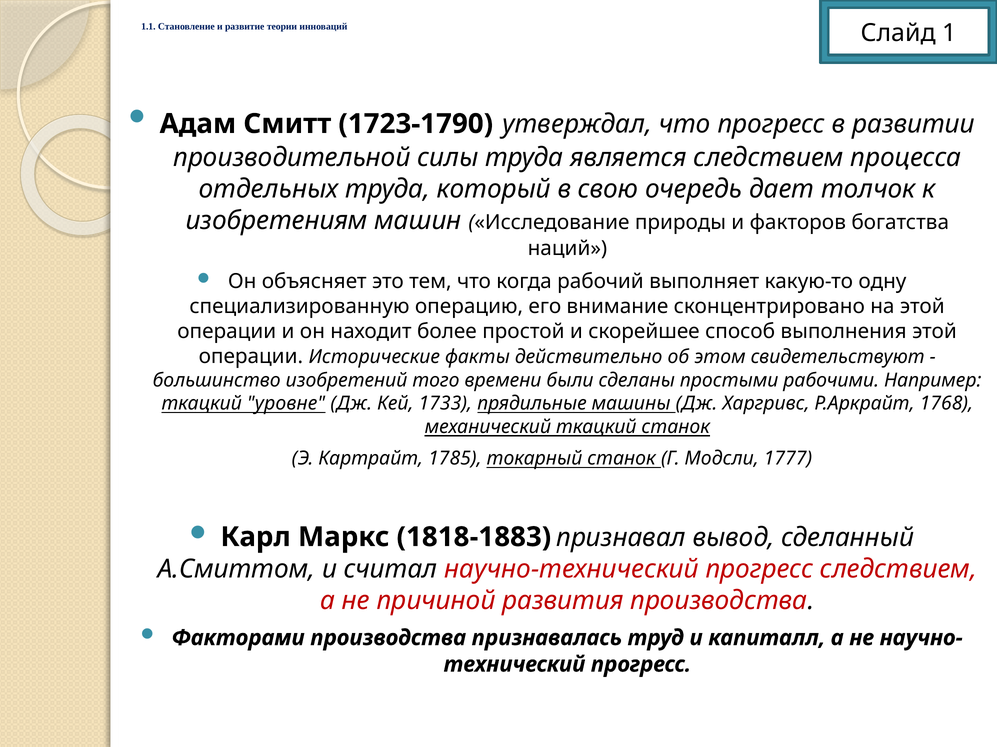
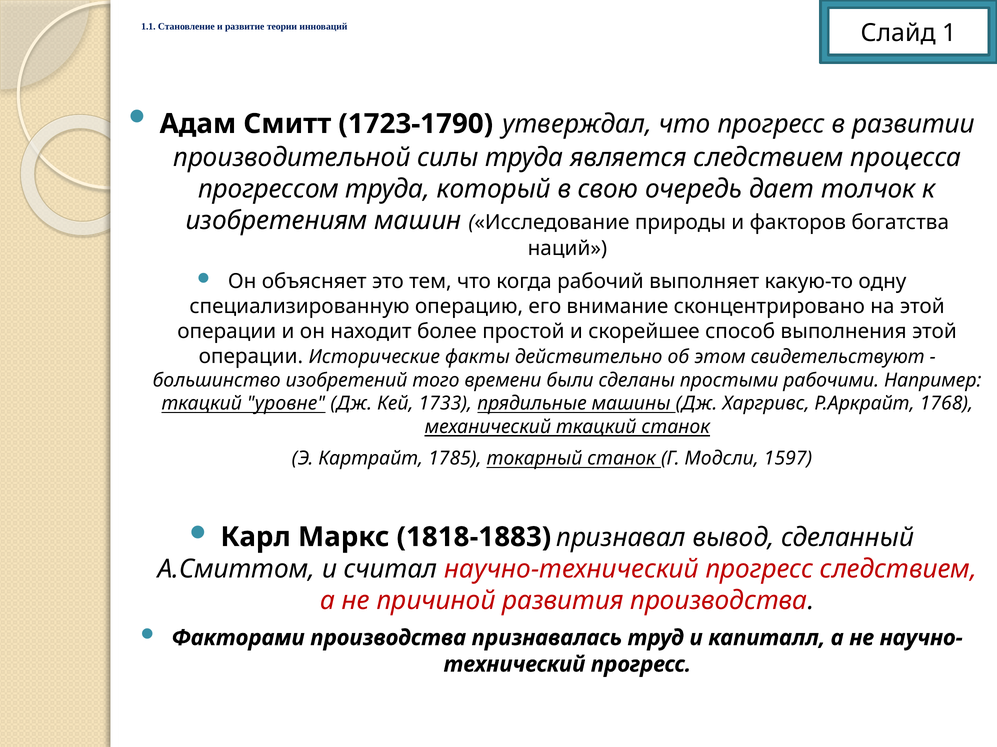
отдельных: отдельных -> прогрессом (269, 189)
1777: 1777 -> 1597 (788, 459)
